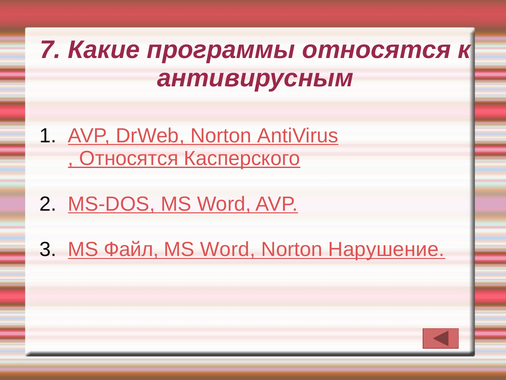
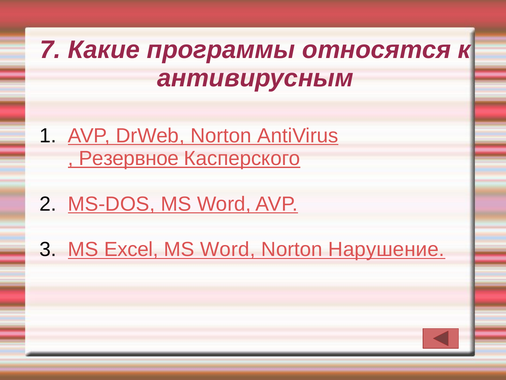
Относятся: Относятся -> Резервное (129, 158)
Файл: Файл -> Excel (131, 249)
